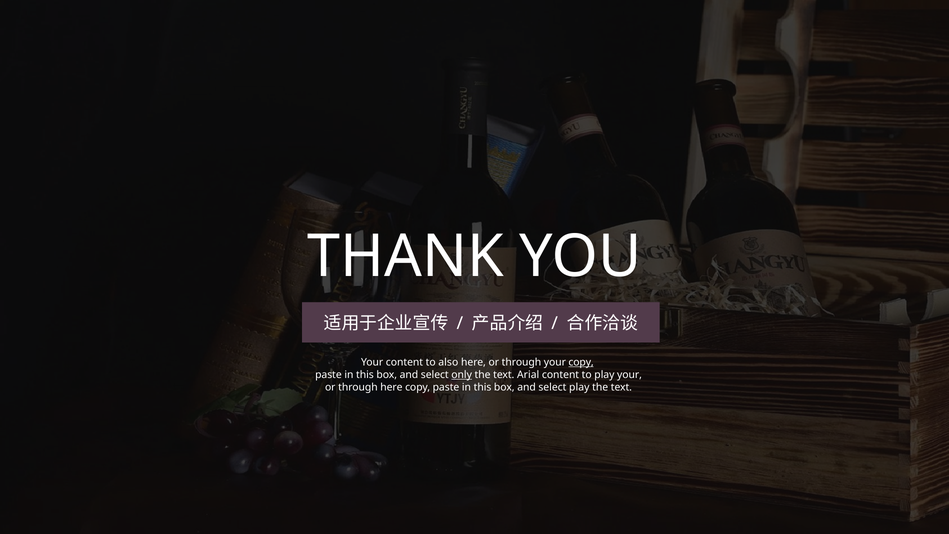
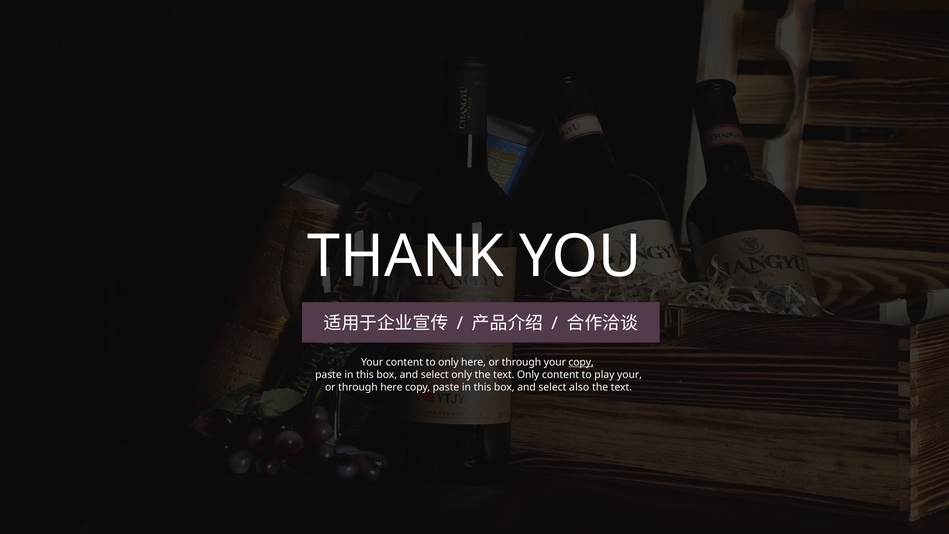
to also: also -> only (448, 362)
only underline: present -> none (462, 375)
text Arial: Arial -> Only (528, 375)
select play: play -> also (579, 387)
